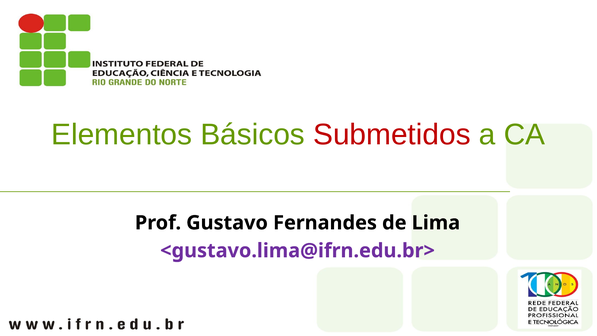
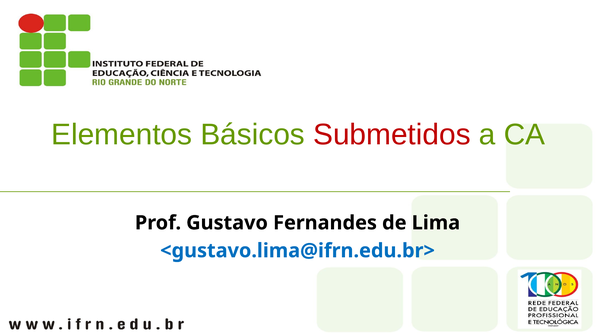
<gustavo.lima@ifrn.edu.br> colour: purple -> blue (298, 251)
